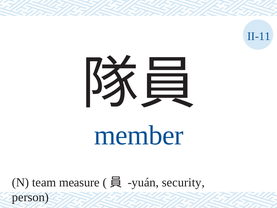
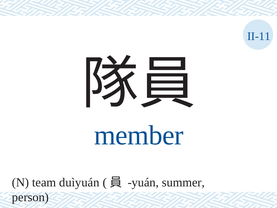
measure: measure -> duìyuán (79, 182)
security: security -> summer (183, 182)
